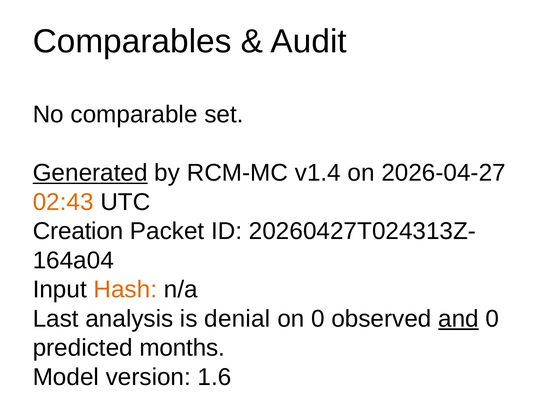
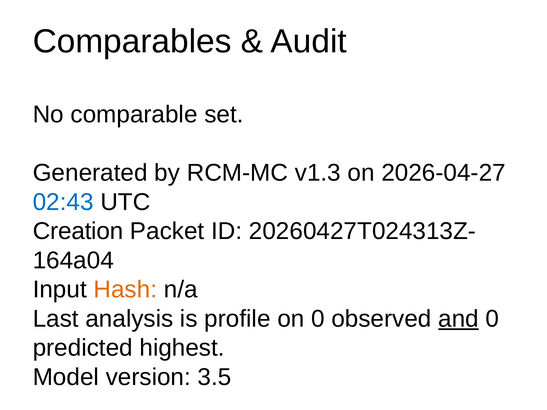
Generated underline: present -> none (90, 173)
v1.4: v1.4 -> v1.3 (318, 173)
02:43 colour: orange -> blue (63, 202)
denial: denial -> profile (237, 319)
months: months -> highest (182, 348)
1.6: 1.6 -> 3.5 (215, 377)
